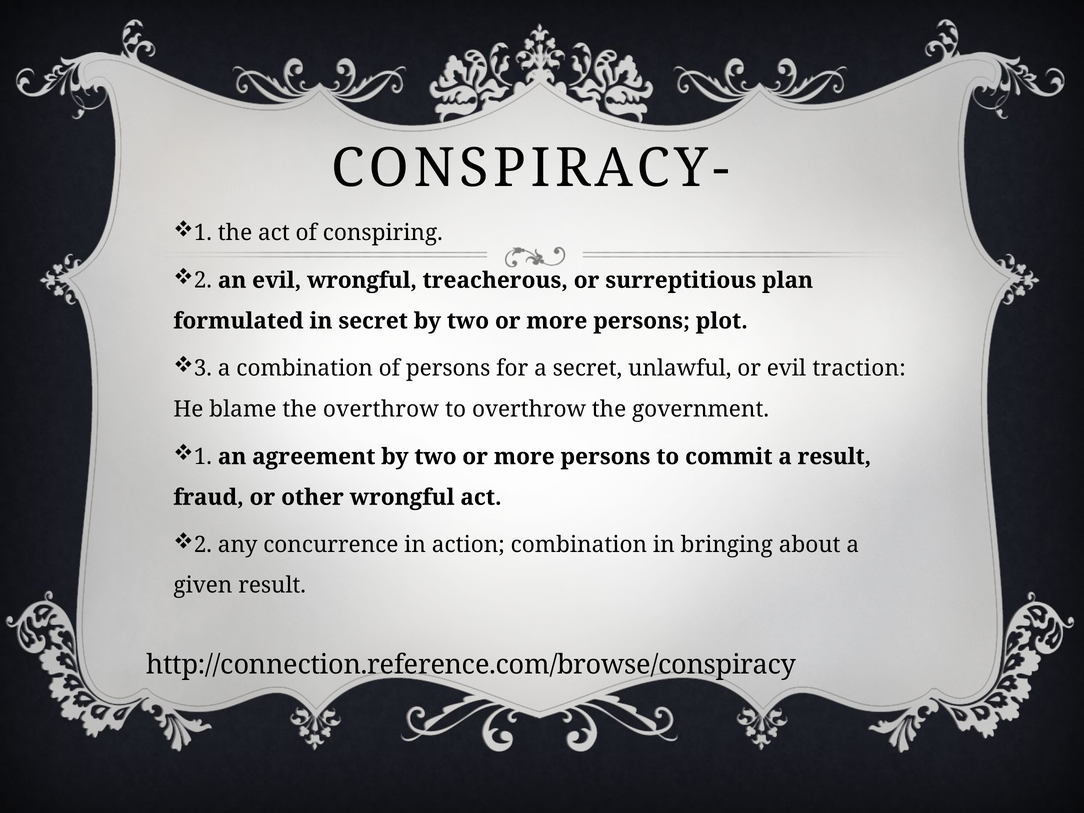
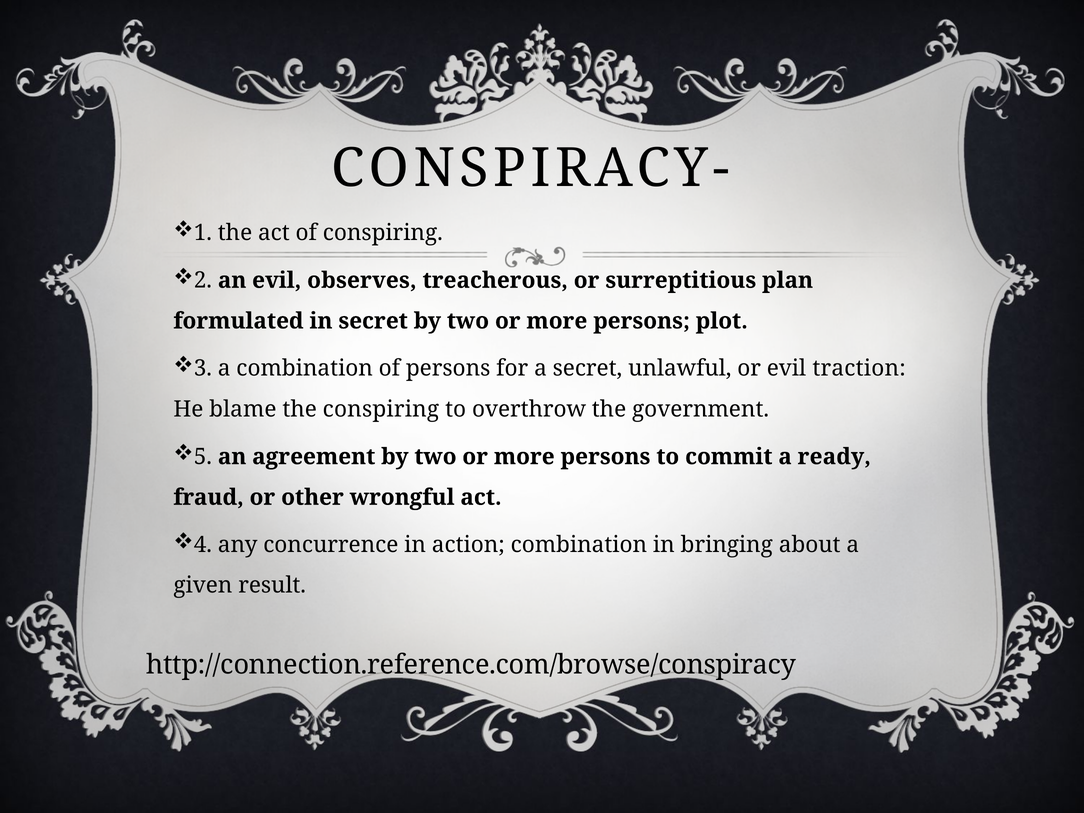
evil wrongful: wrongful -> observes (362, 280)
the overthrow: overthrow -> conspiring (381, 409)
1: 1 -> 5 (203, 457)
a result: result -> ready (834, 457)
2: 2 -> 4 (203, 545)
